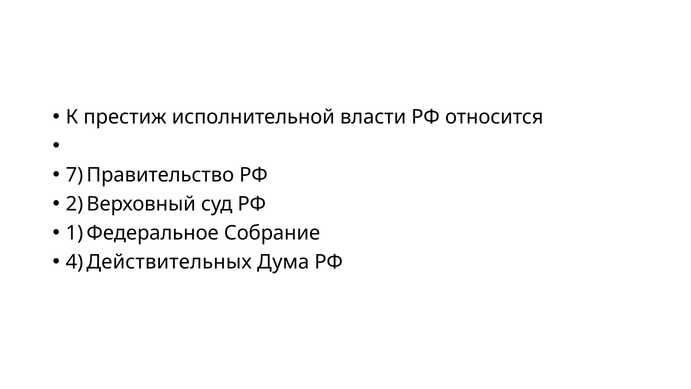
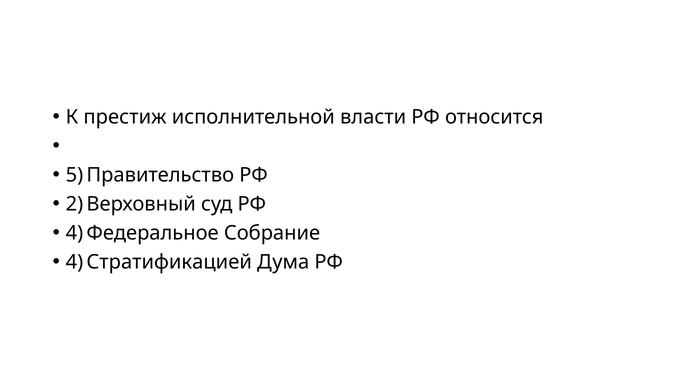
7: 7 -> 5 (74, 175)
1: 1 -> 4 (74, 233)
Действительных: Действительных -> Стратификацией (169, 262)
